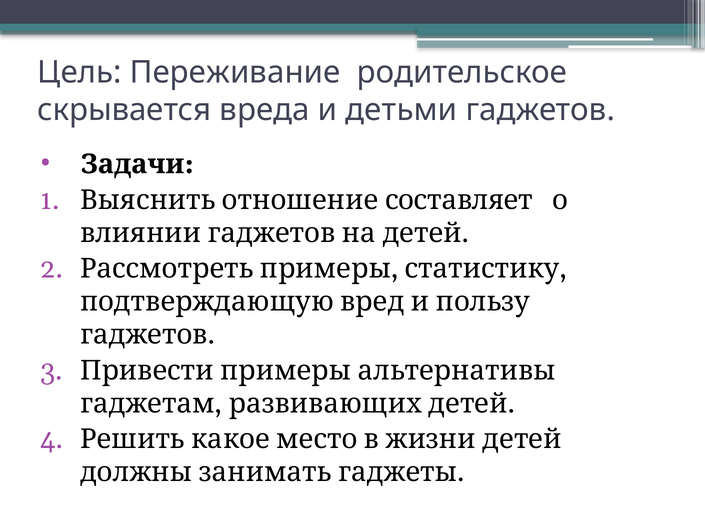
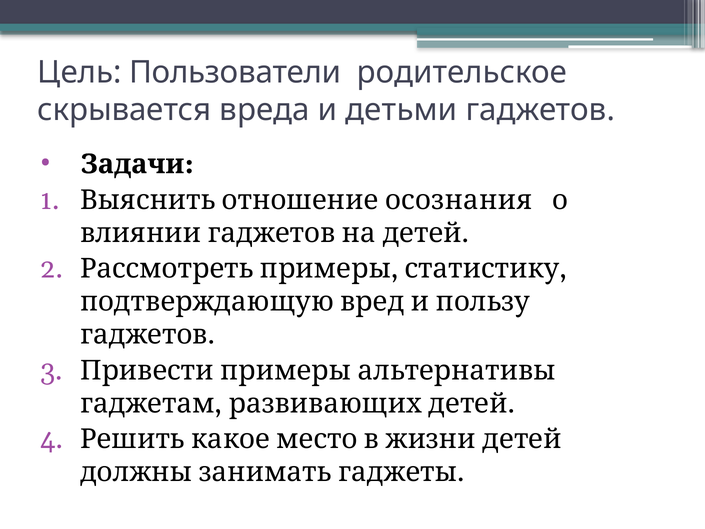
Переживание: Переживание -> Пользователи (235, 72)
составляет: составляет -> осознания (459, 200)
